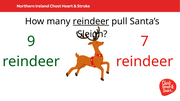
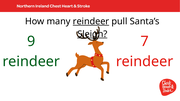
Sleigh underline: none -> present (92, 34)
